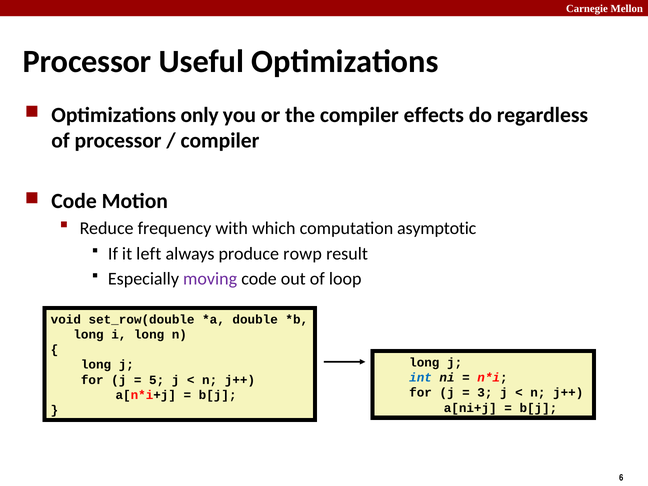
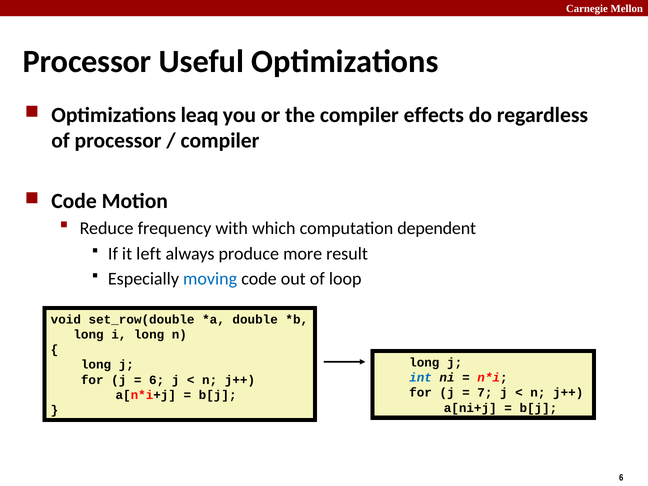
only: only -> leaq (200, 115)
asymptotic: asymptotic -> dependent (437, 228)
rowp: rowp -> more (303, 254)
moving colour: purple -> blue (210, 279)
5: 5 -> 6 (157, 380)
3: 3 -> 7 (485, 393)
